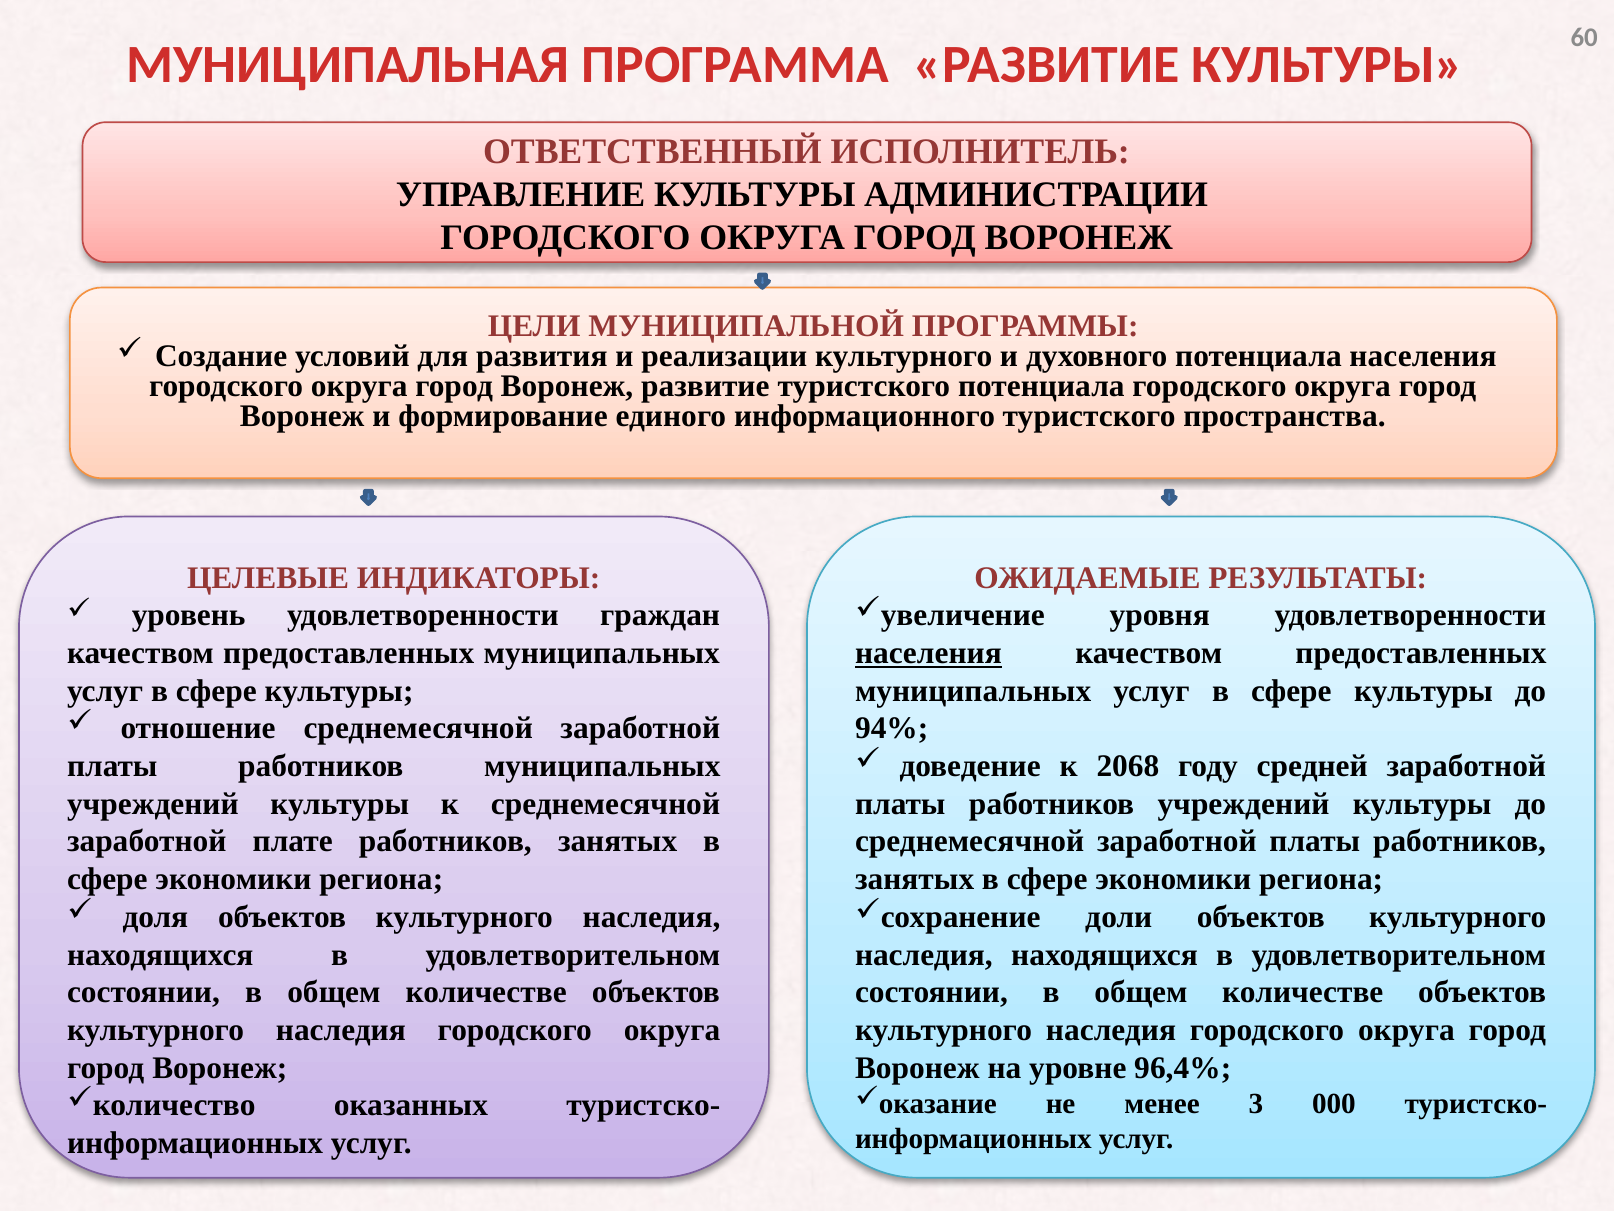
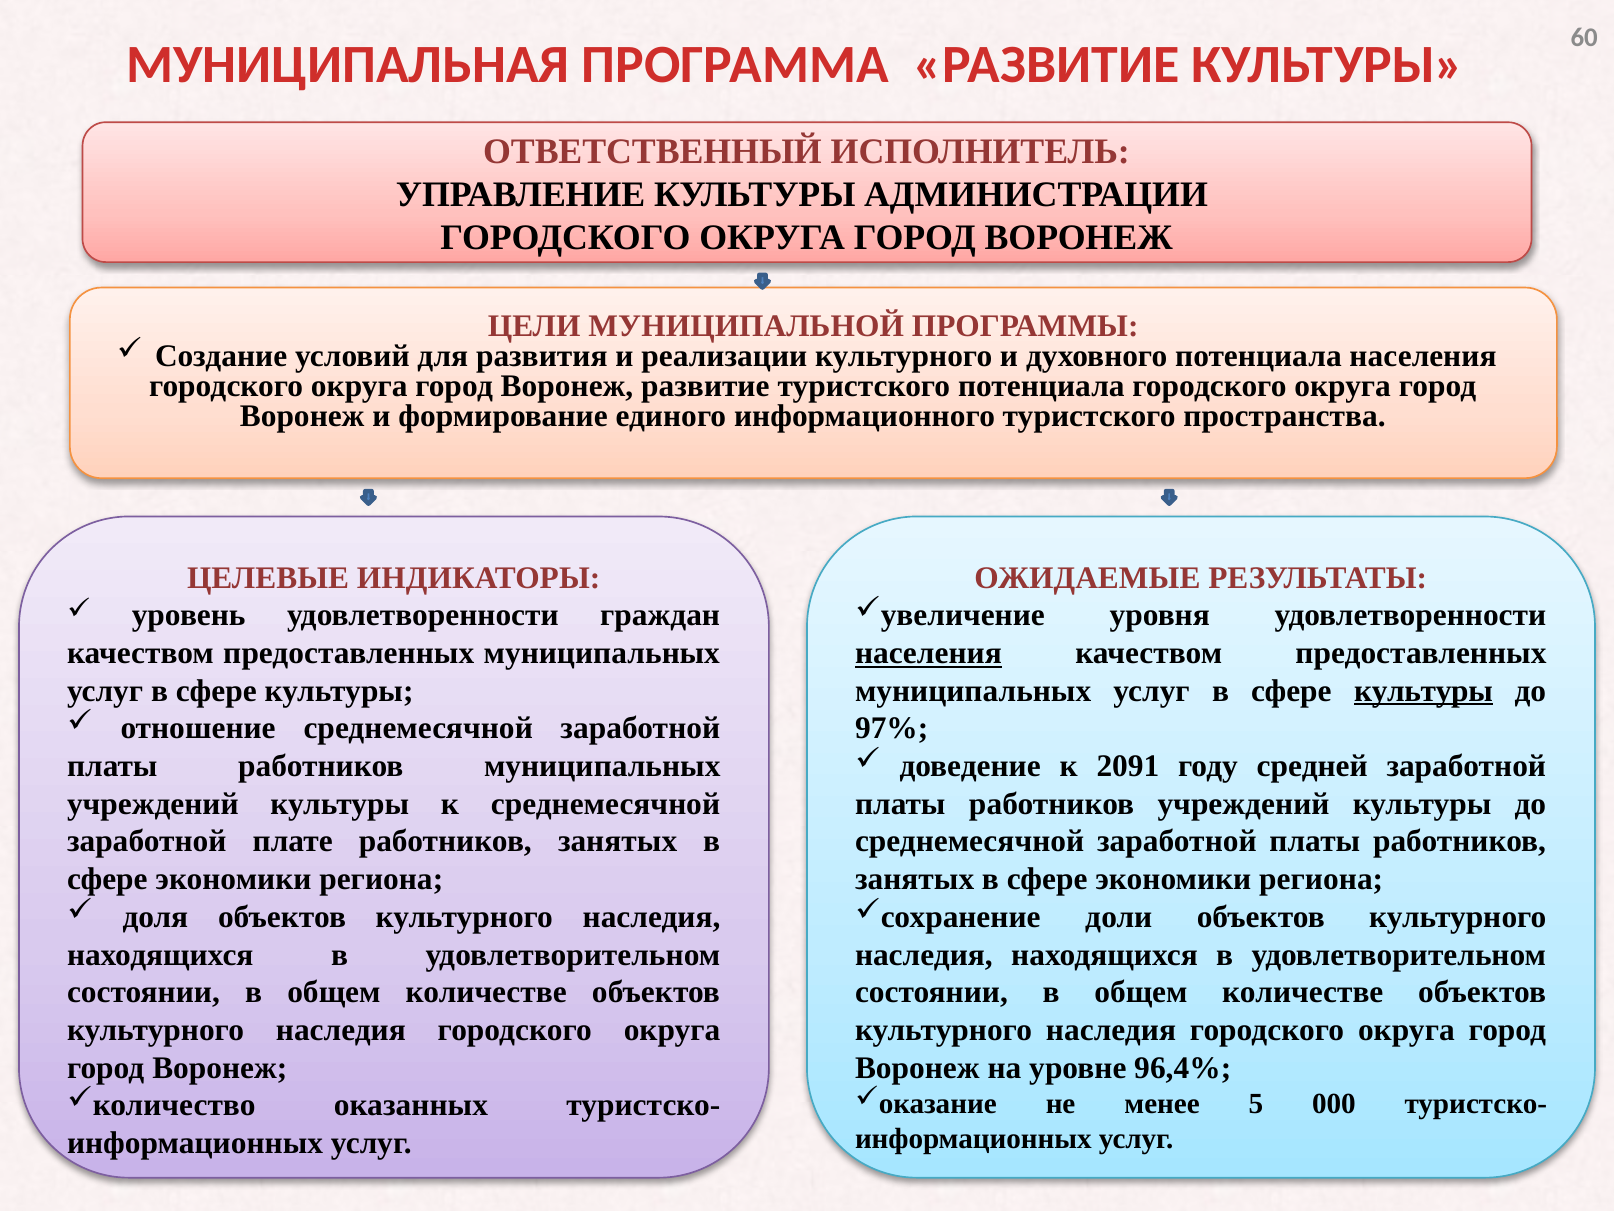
культуры underline: none -> present (1423, 691)
94%: 94% -> 97% (892, 728)
2068: 2068 -> 2091 (1128, 766)
3: 3 -> 5 (1256, 1104)
